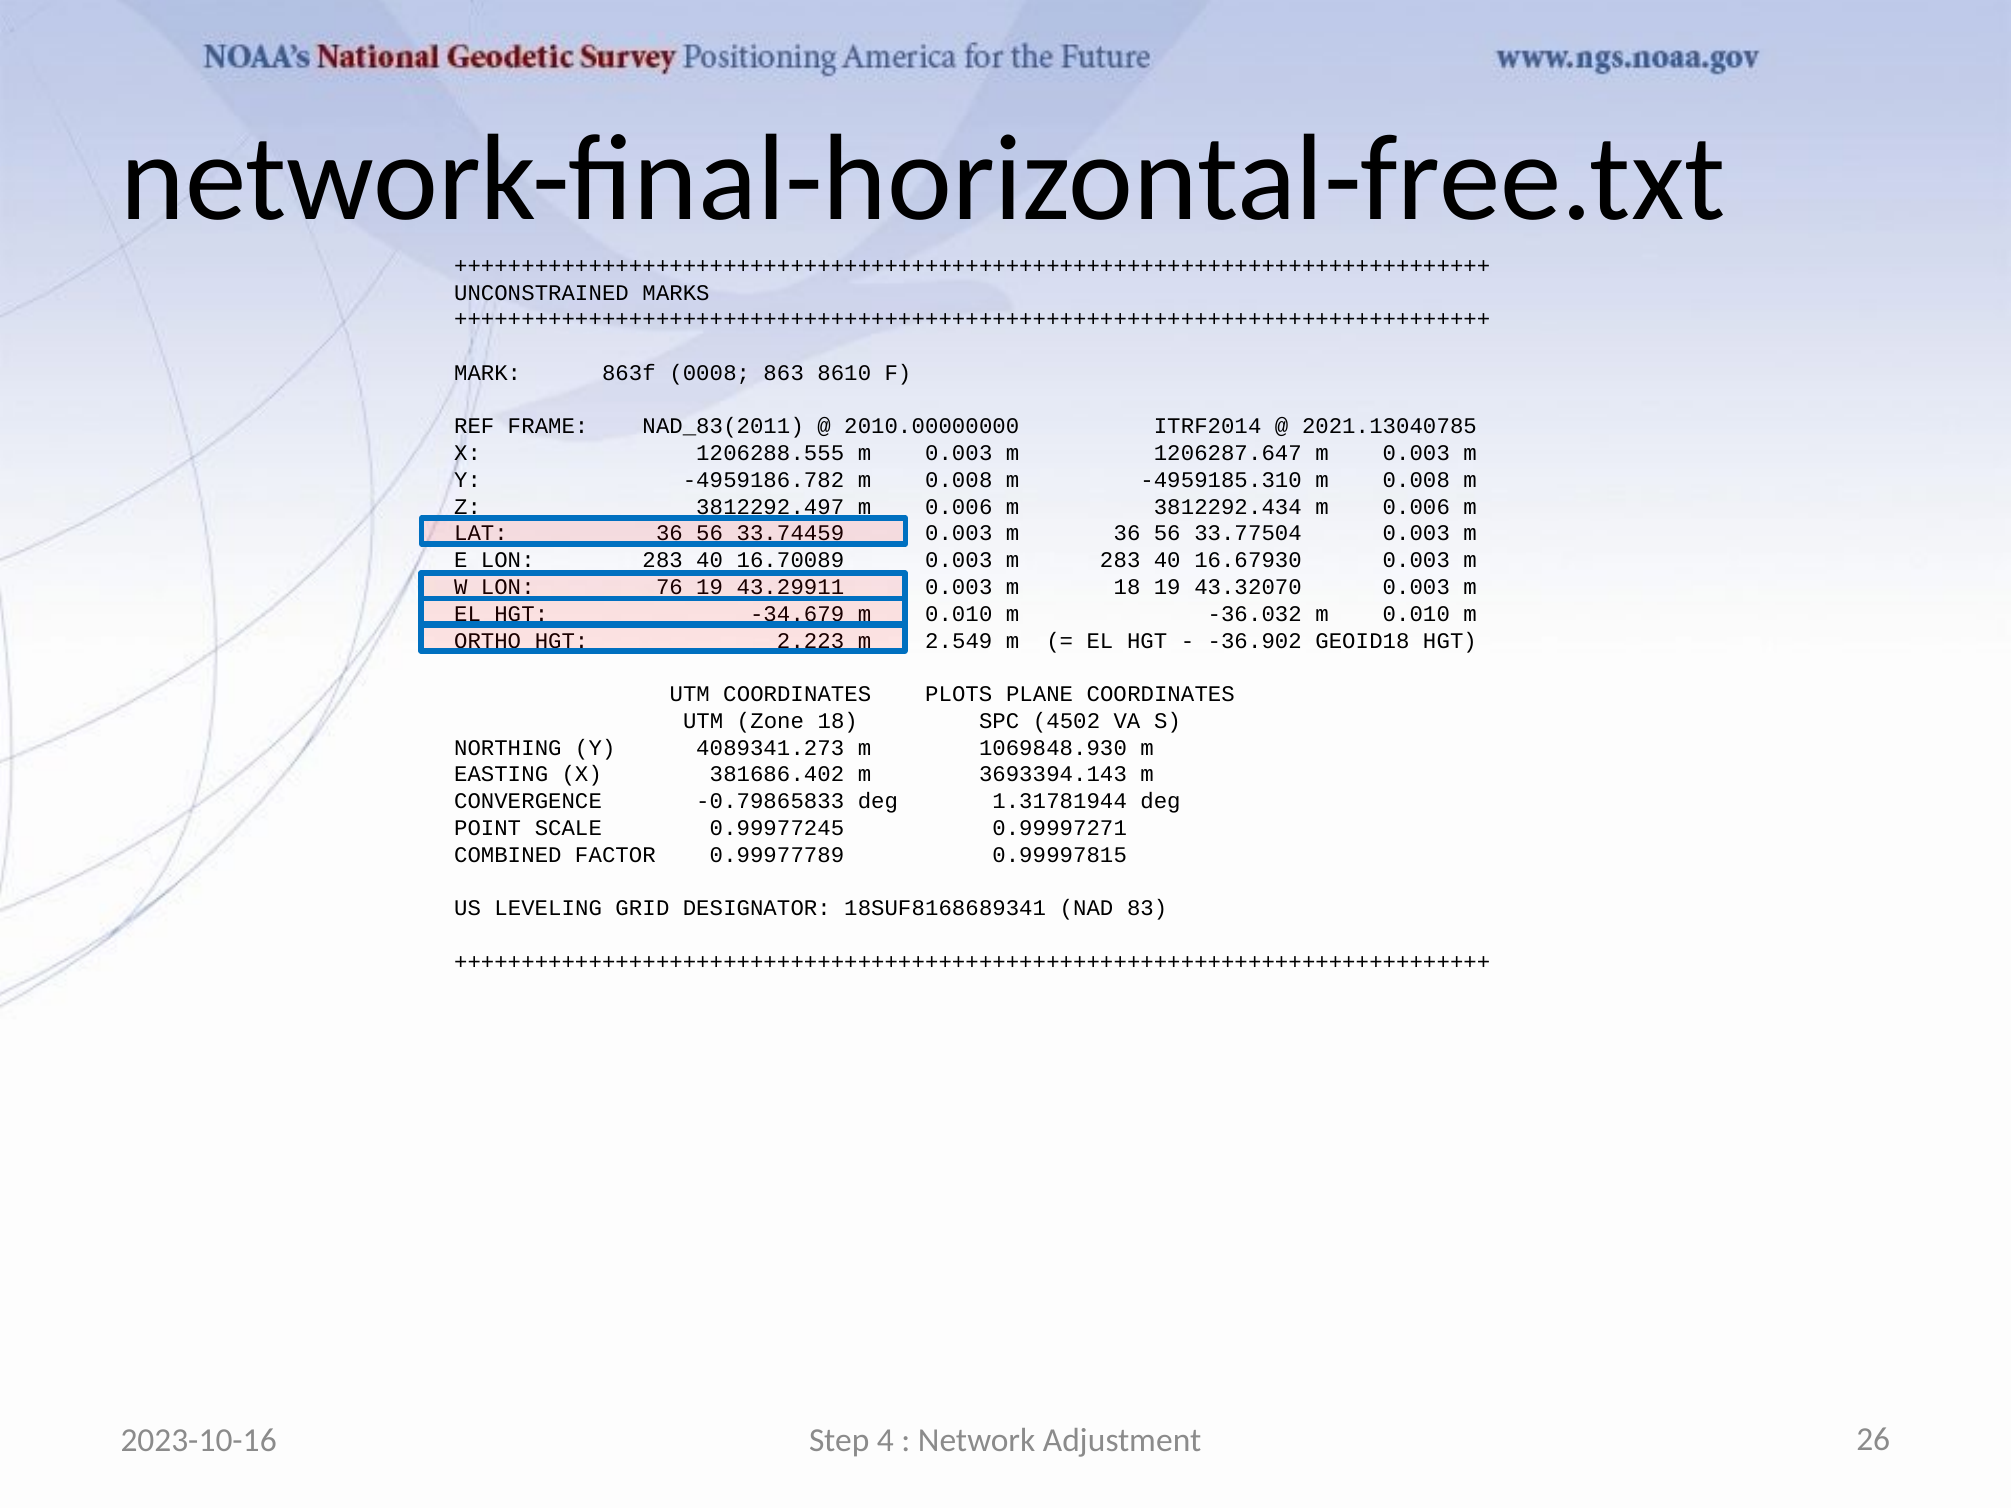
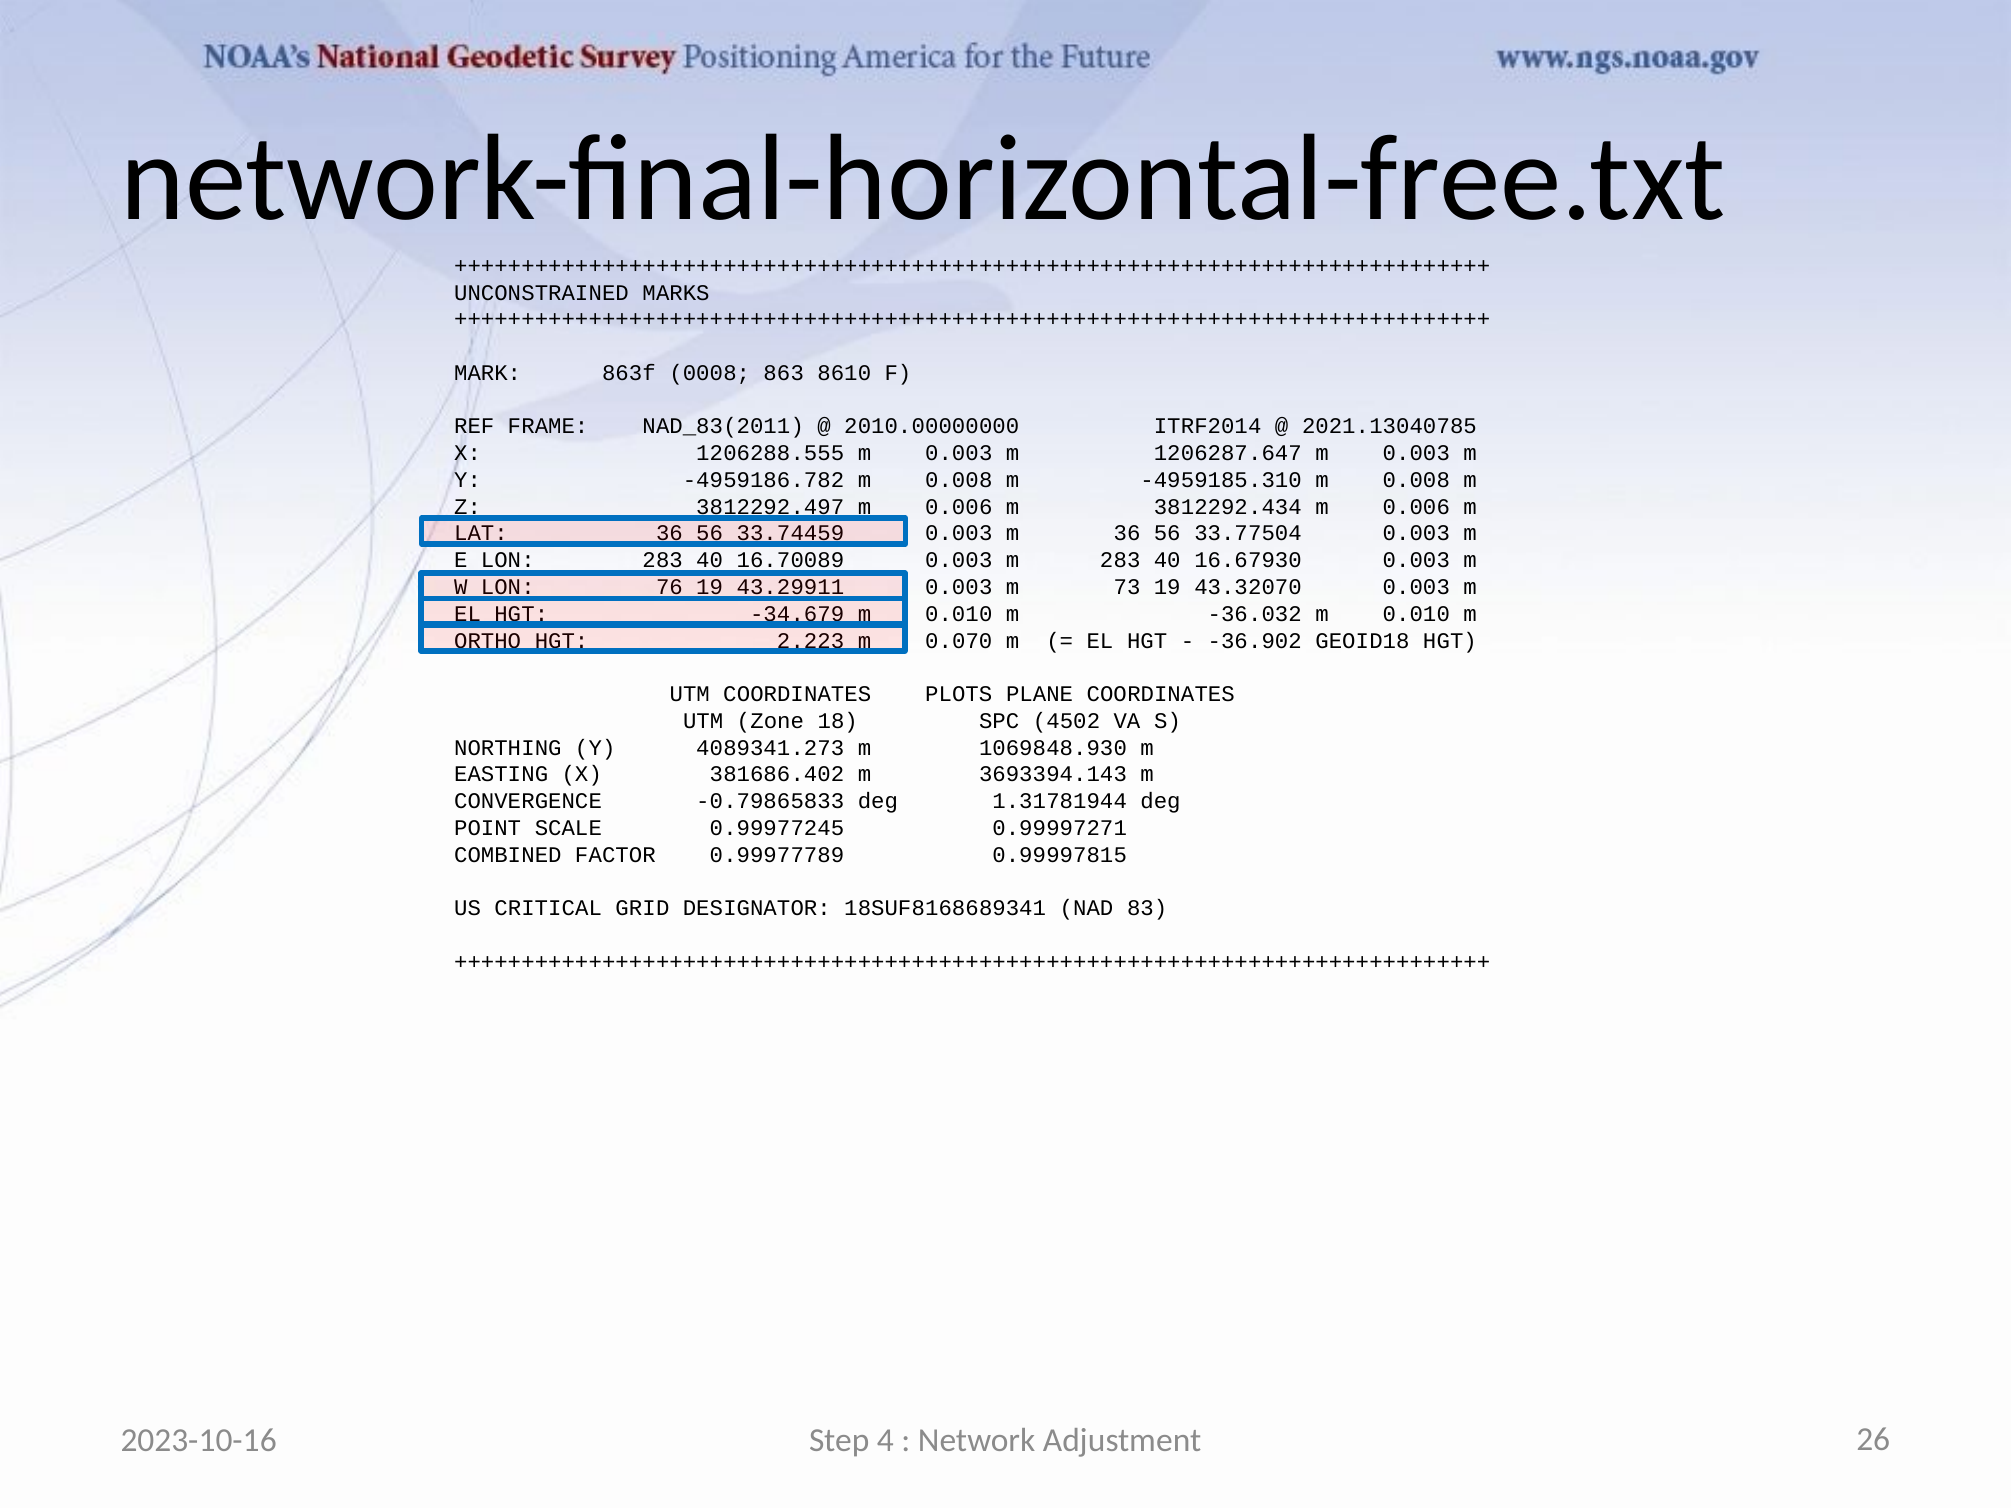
m 18: 18 -> 73 (1127, 587)
2.549: 2.549 -> 0.070 (959, 641)
LEVELING: LEVELING -> CRITICAL (548, 908)
